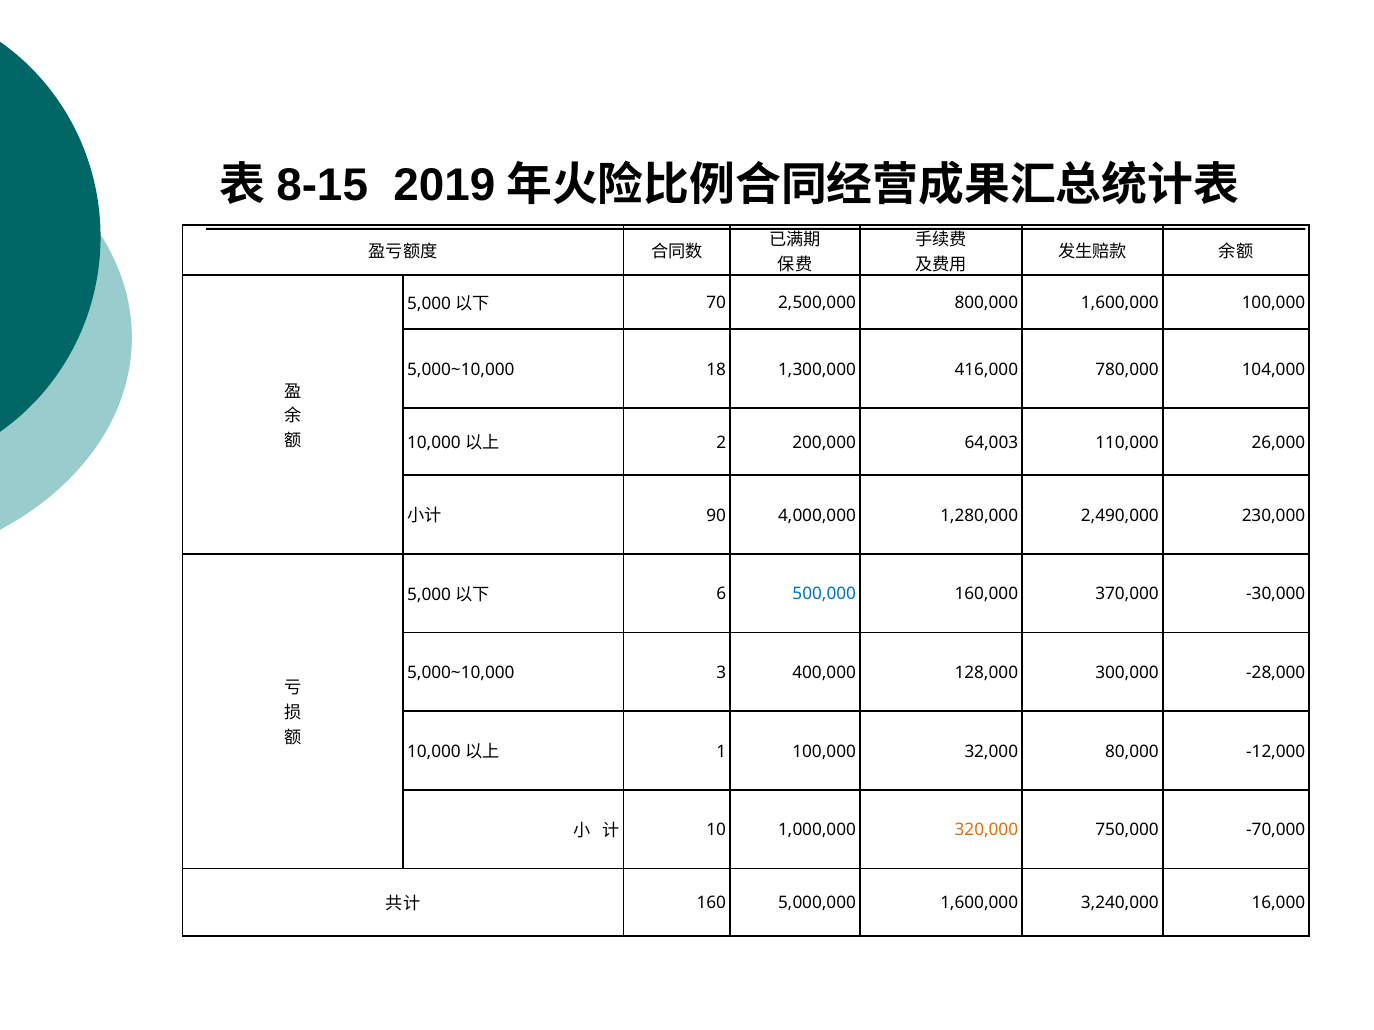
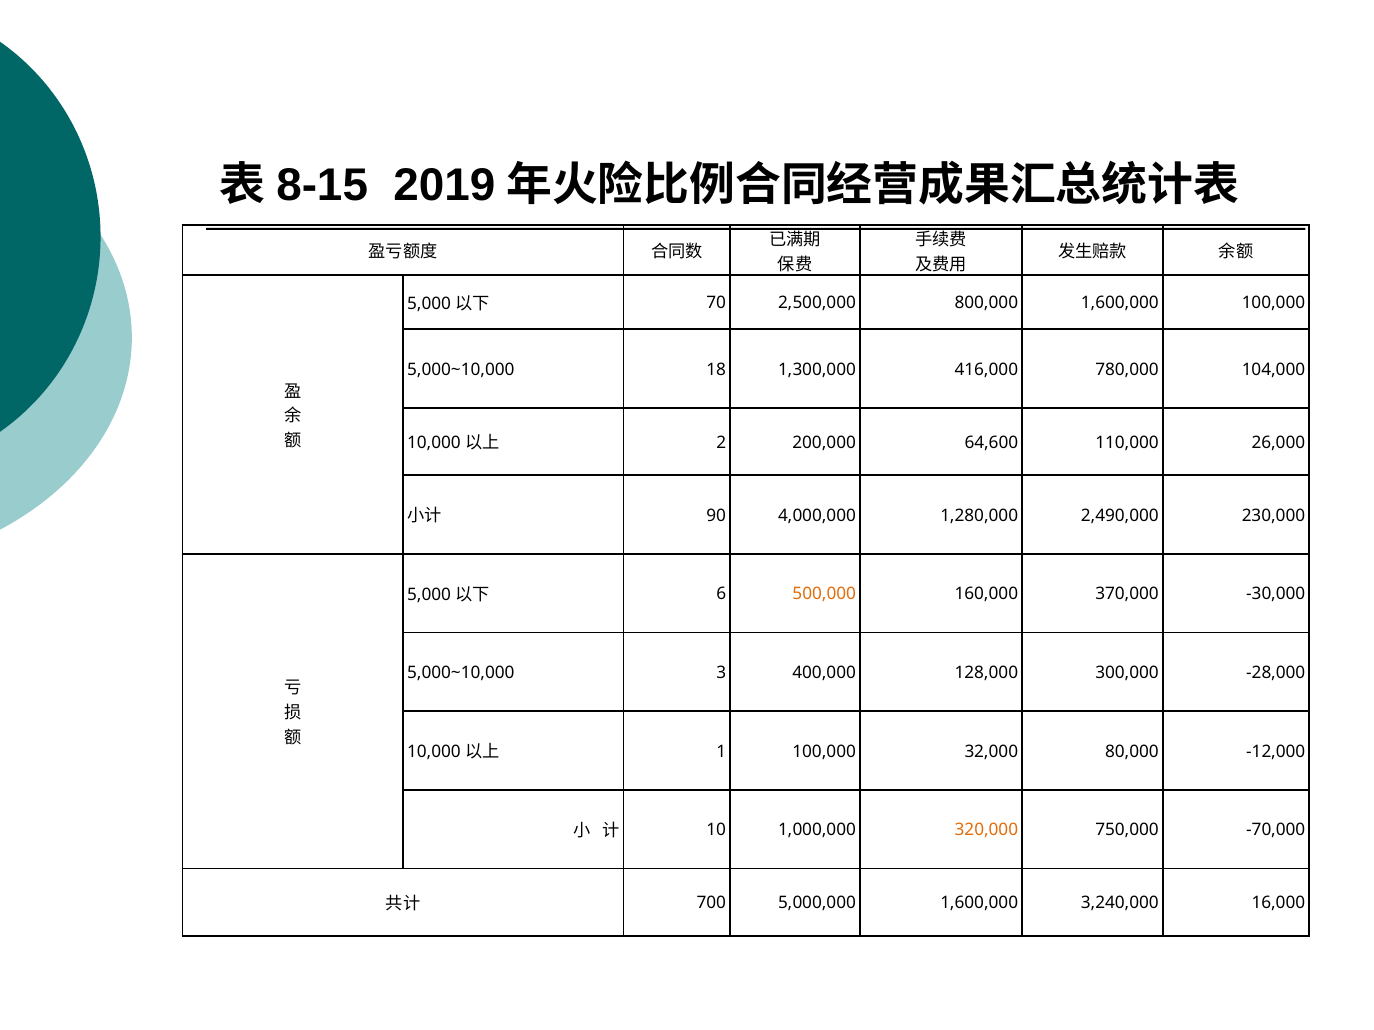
64,003: 64,003 -> 64,600 (991, 443)
500,000 colour: blue -> orange (824, 594)
160: 160 -> 700 (711, 904)
